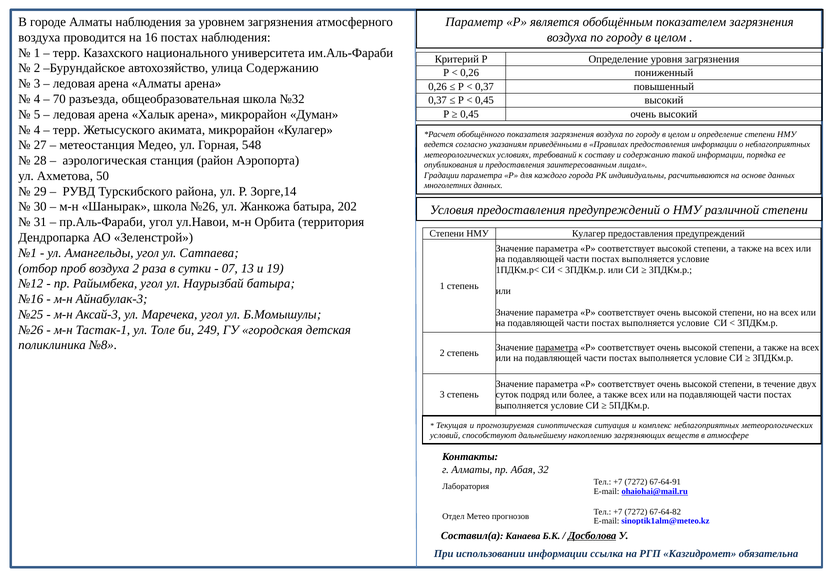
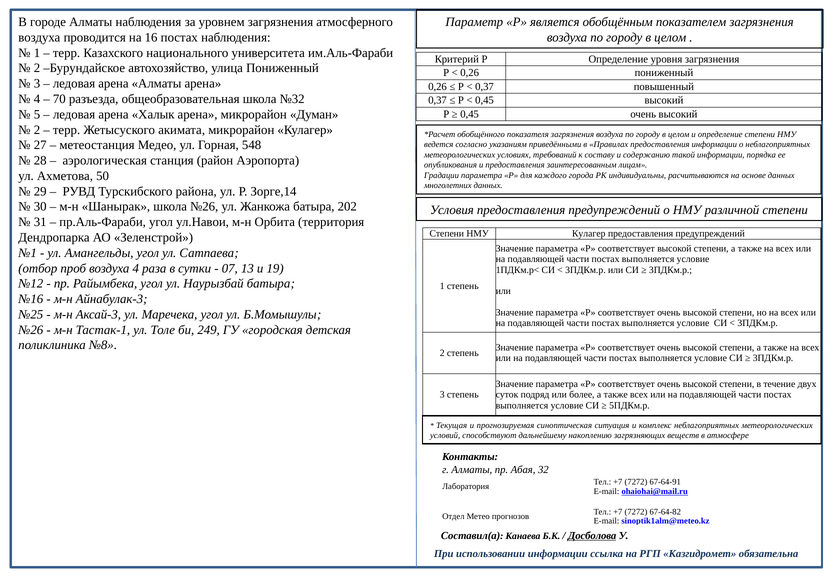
улица Содержанию: Содержанию -> Пониженный (282, 68)
4: 4 -> 2 (37, 130)
воздуха 2: 2 -> 4 (136, 268)
параметра underline: present -> none (557, 347)
